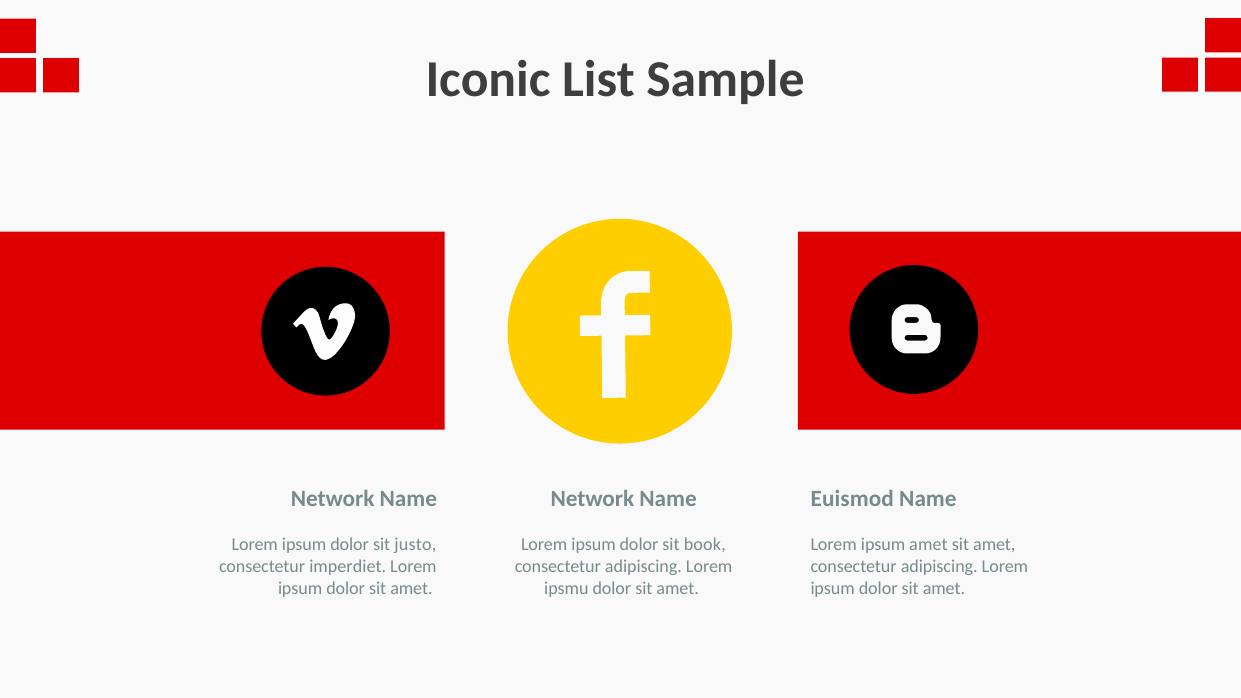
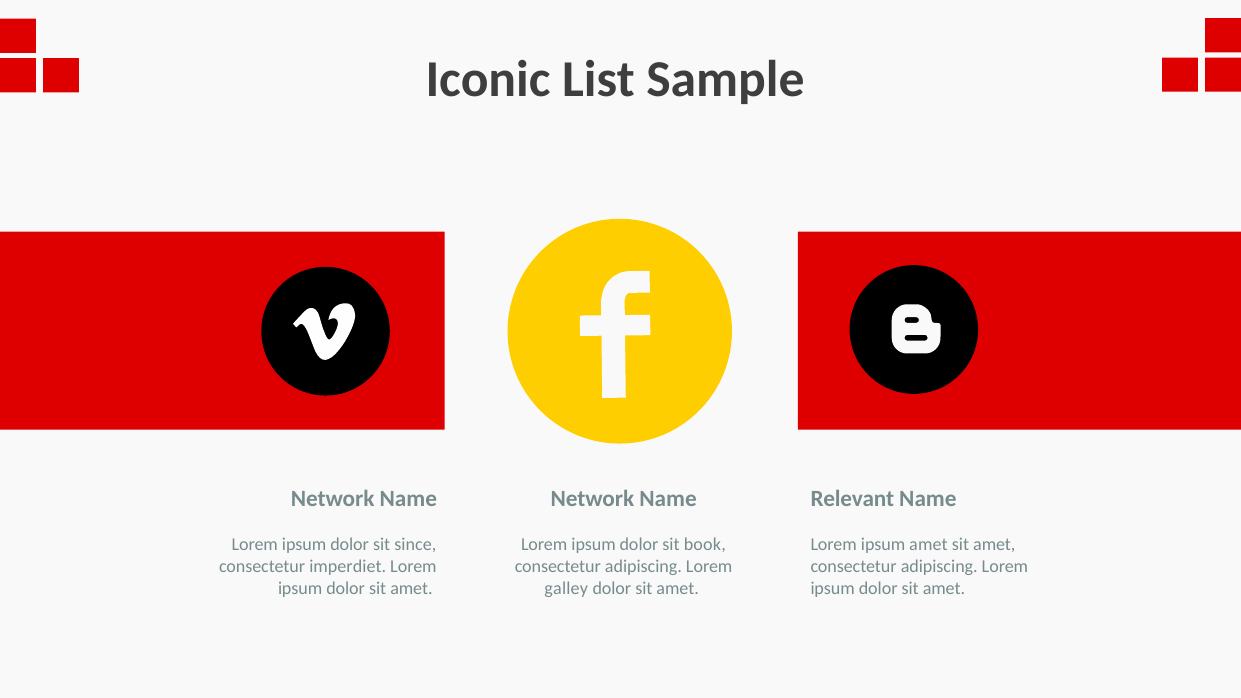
Euismod: Euismod -> Relevant (852, 499)
justo: justo -> since (415, 545)
ipsmu: ipsmu -> galley (566, 588)
